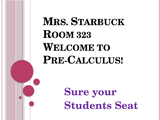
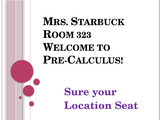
Students: Students -> Location (88, 106)
